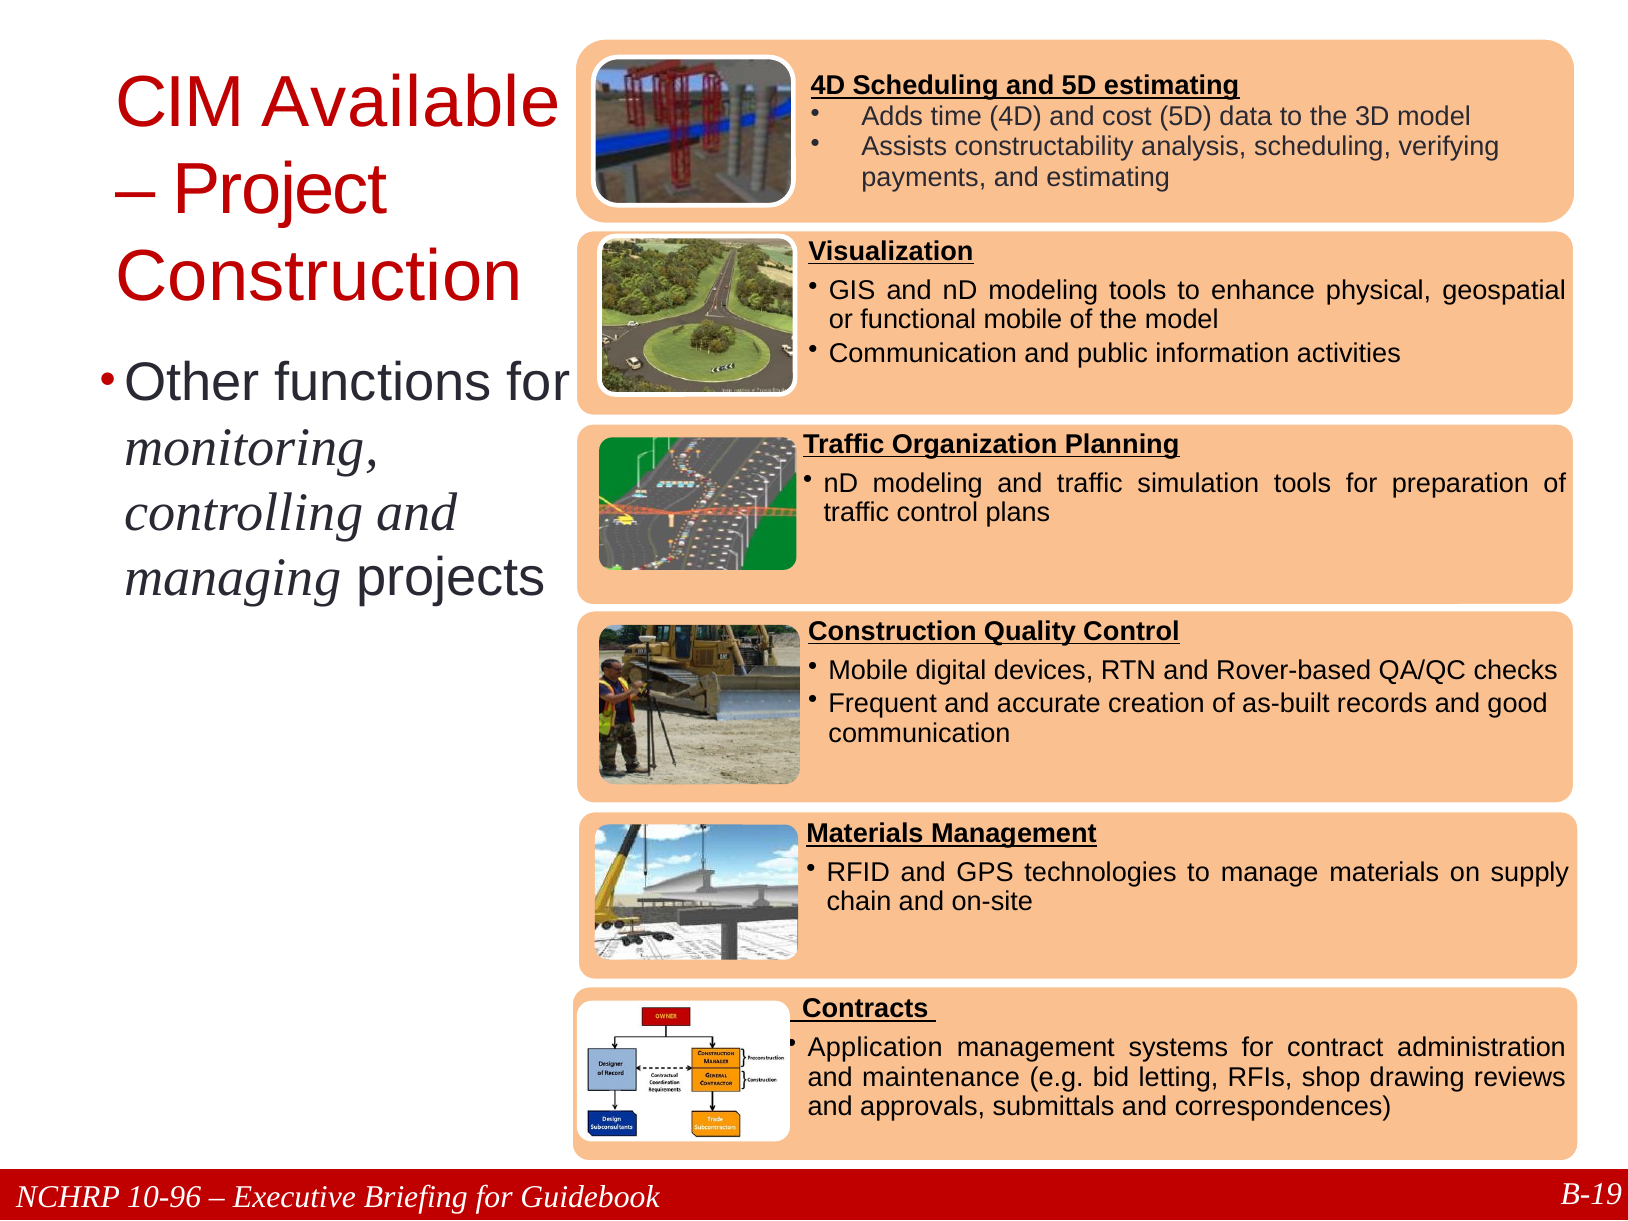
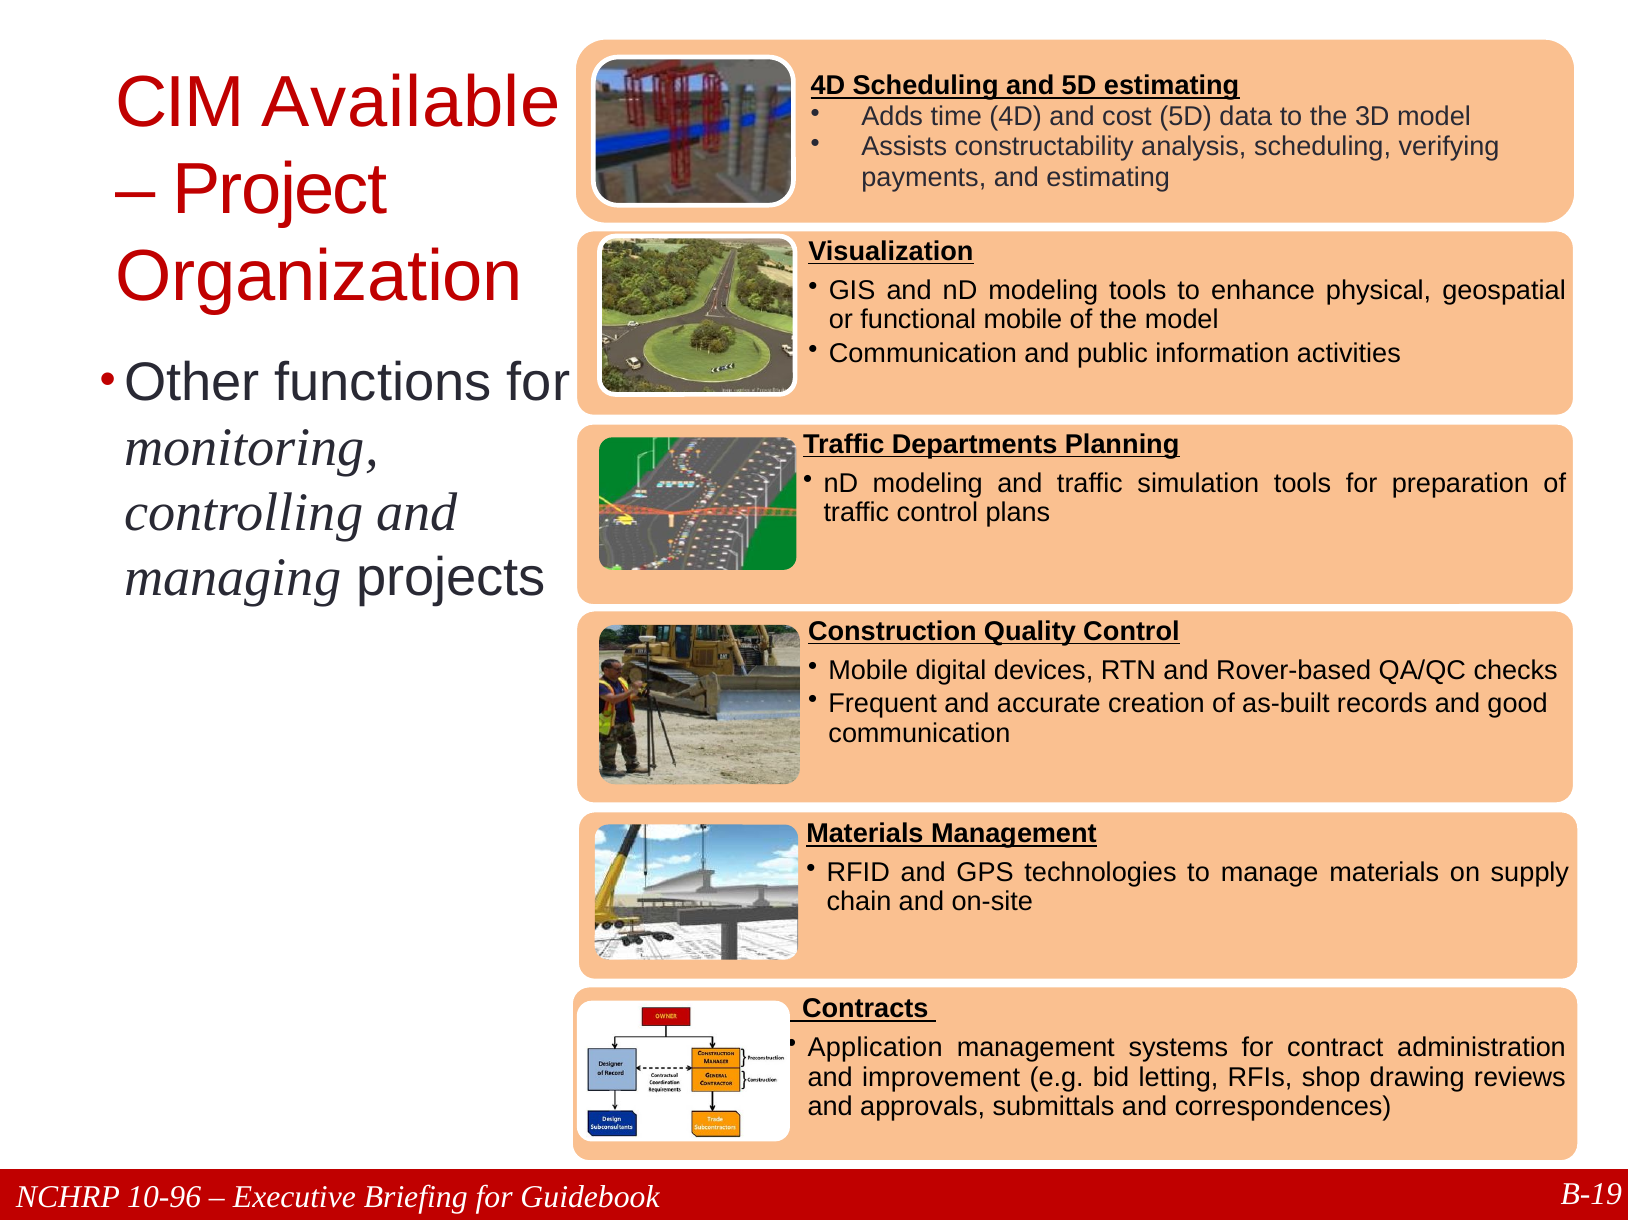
Construction: Construction -> Organization (319, 276)
Organization: Organization -> Departments (975, 445)
maintenance: maintenance -> improvement (941, 1077)
